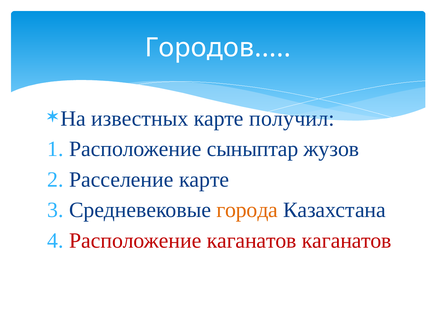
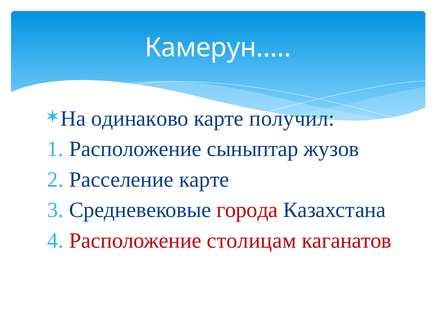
Городов: Городов -> Камерун (218, 48)
известных: известных -> одинаково (140, 118)
города colour: orange -> red (247, 210)
каганатов: каганатов -> столицам (252, 241)
